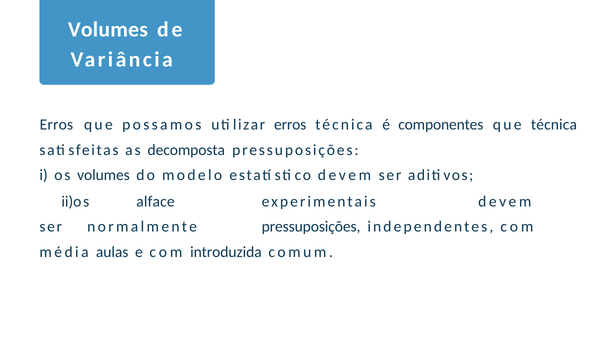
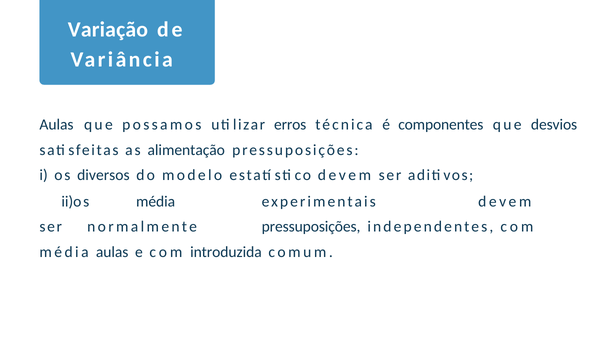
Volumes: Volumes -> Variação (108, 29)
Erros: Erros -> Aulas (57, 125)
que técnica: técnica -> desvios (554, 125)
decomposta: decomposta -> alimentação (186, 150)
os volumes: volumes -> diversos (103, 175)
alface: alface -> média (156, 202)
